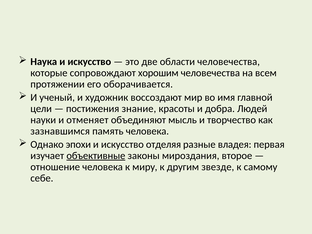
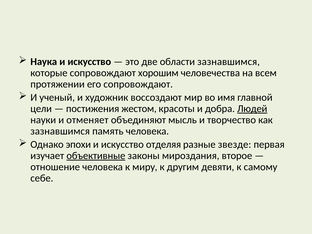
области человечества: человечества -> зазнавшимся (229, 62)
его оборачивается: оборачивается -> сопровождают (138, 84)
знание: знание -> жестом (139, 109)
Людей underline: none -> present (252, 109)
владея: владея -> звезде (235, 144)
звезде: звезде -> девяти (218, 167)
